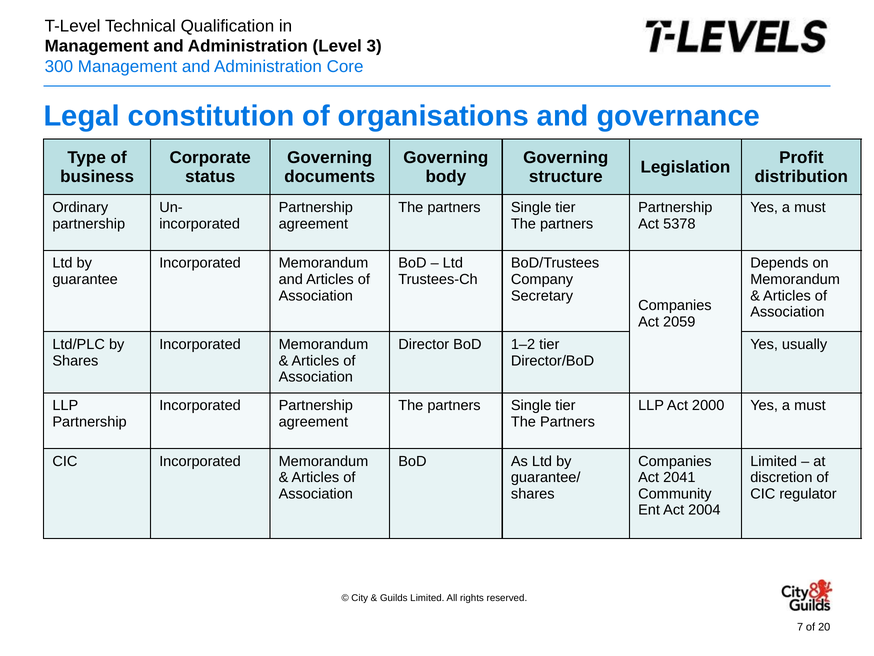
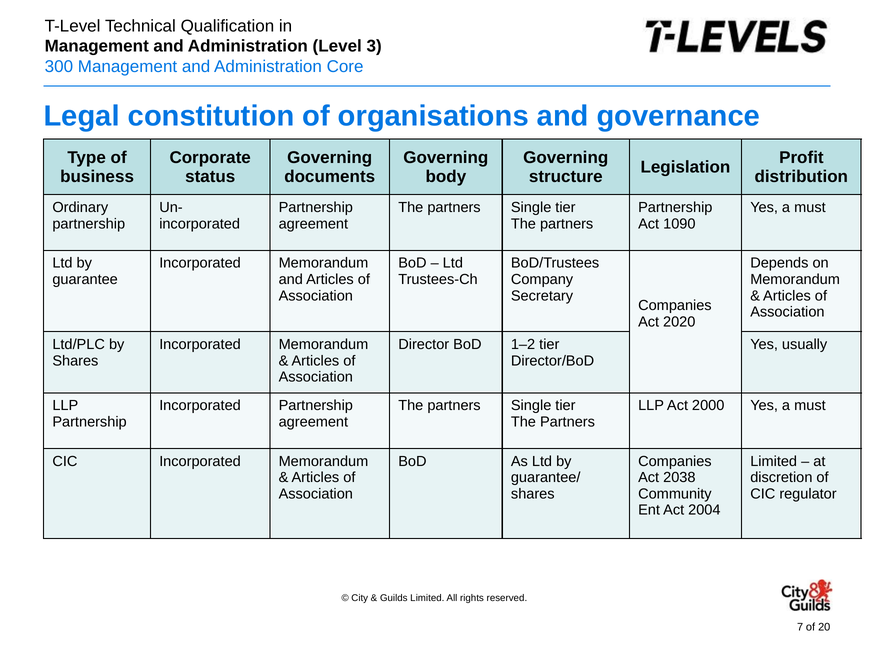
5378: 5378 -> 1090 (679, 224)
2059: 2059 -> 2020 (679, 322)
2041: 2041 -> 2038 (679, 477)
